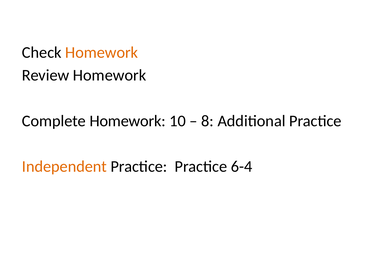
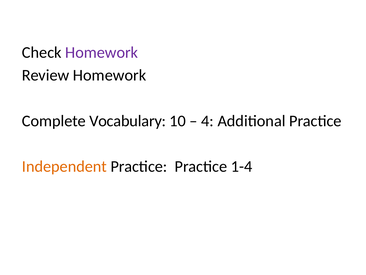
Homework colour: orange -> purple (102, 52)
Complete Homework: Homework -> Vocabulary (128, 121)
8: 8 -> 4 (208, 121)
6-4: 6-4 -> 1-4 (242, 166)
